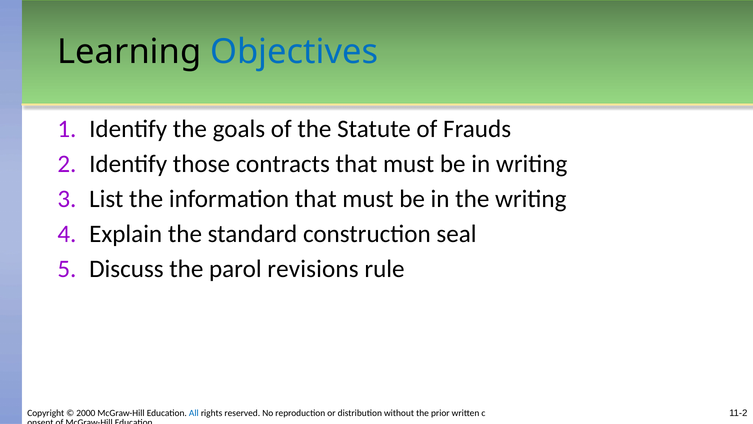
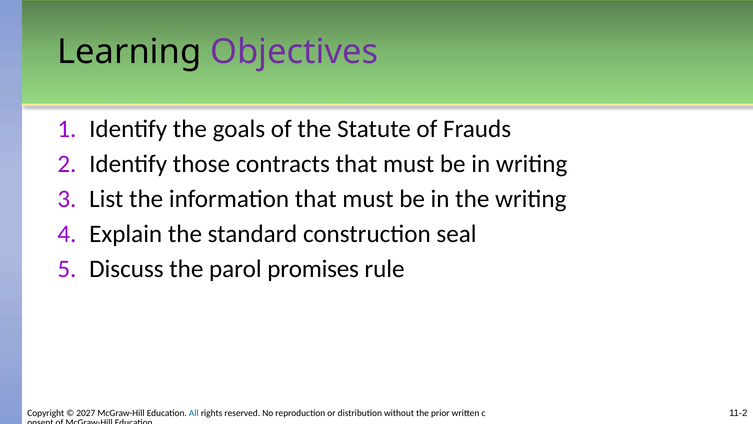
Objectives colour: blue -> purple (294, 52)
revisions: revisions -> promises (313, 269)
2000: 2000 -> 2027 (86, 413)
